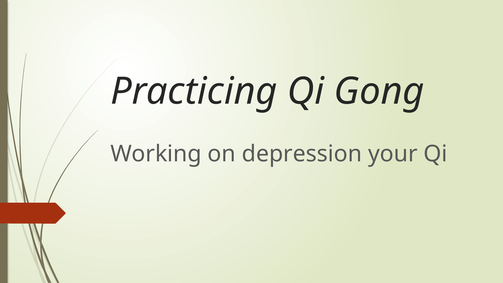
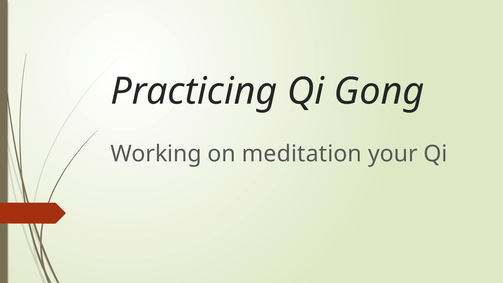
depression: depression -> meditation (302, 154)
